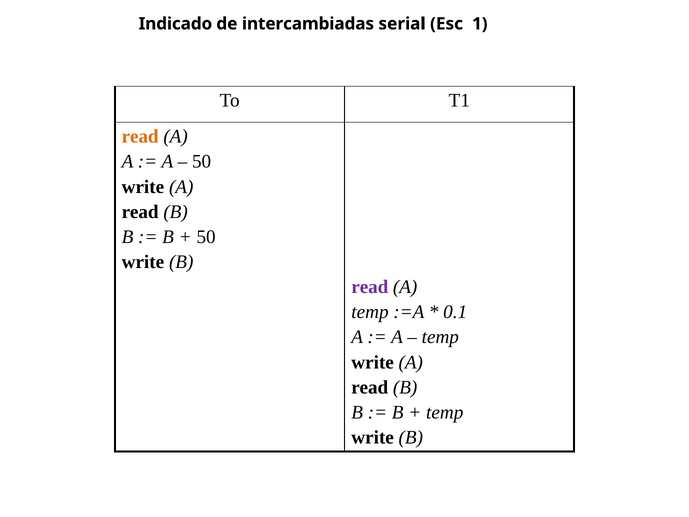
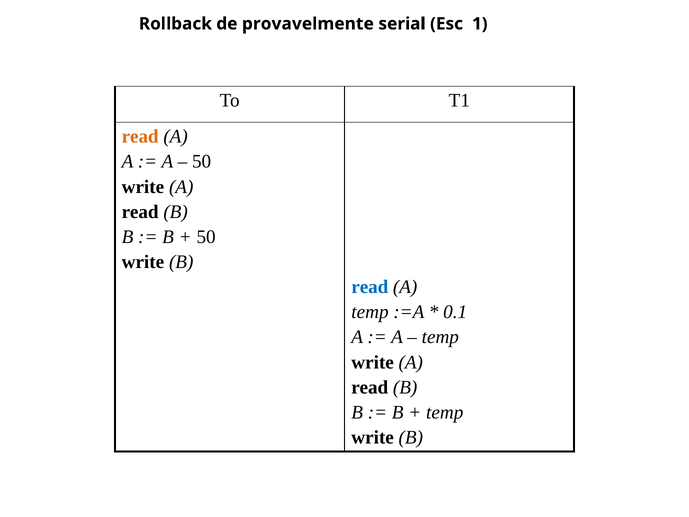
Indicado: Indicado -> Rollback (175, 24)
intercambiadas: intercambiadas -> provavelmente (308, 24)
read colour: purple -> blue (370, 287)
